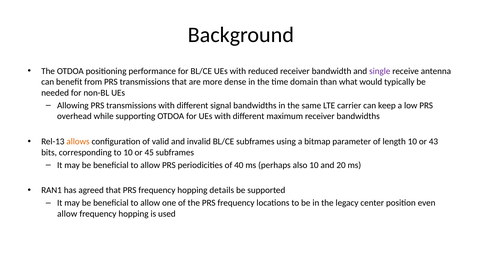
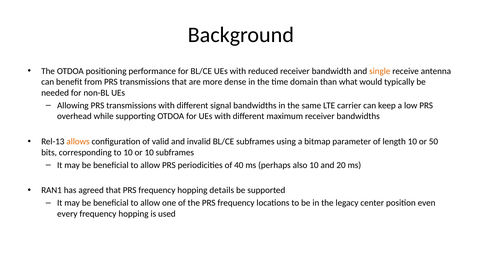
single colour: purple -> orange (380, 71)
43: 43 -> 50 (433, 142)
or 45: 45 -> 10 (149, 152)
allow: allow -> every (67, 214)
